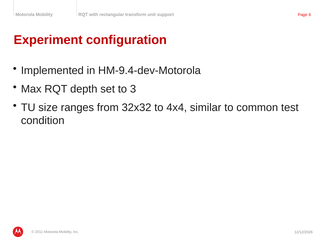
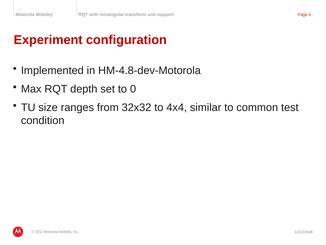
HM-9.4-dev-Motorola: HM-9.4-dev-Motorola -> HM-4.8-dev-Motorola (149, 70)
3: 3 -> 0 (133, 89)
